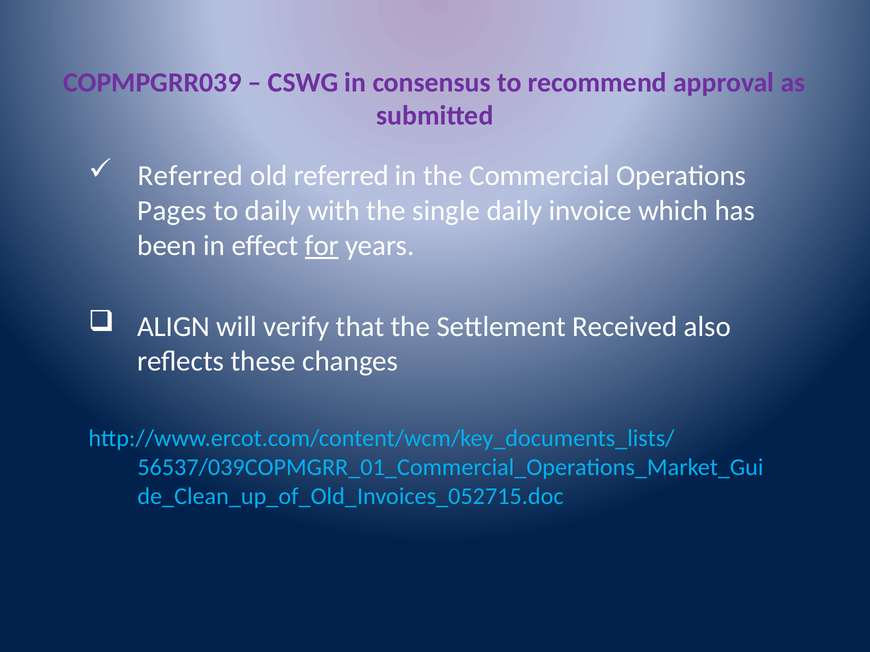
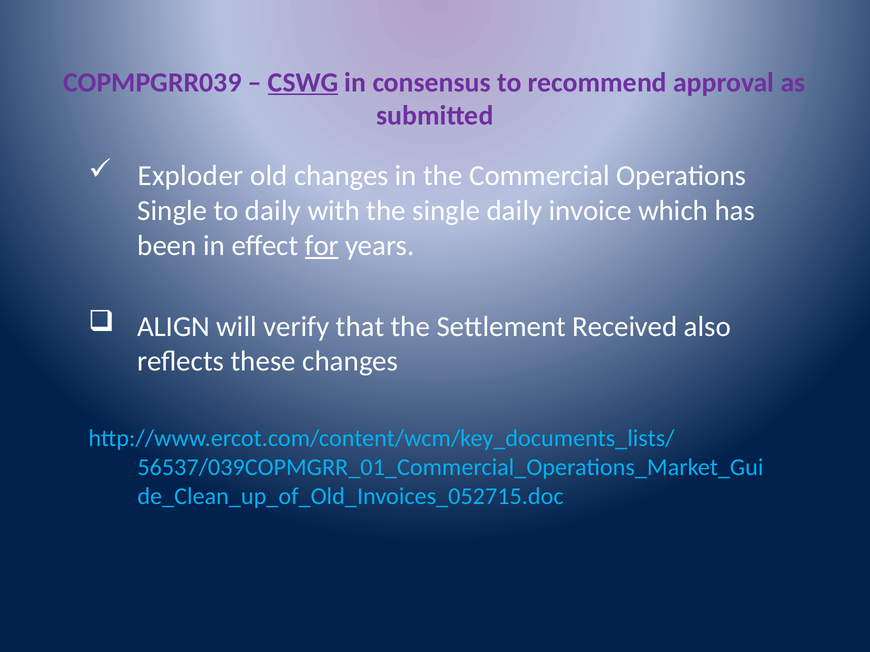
CSWG underline: none -> present (303, 82)
Referred: Referred -> Exploder (190, 176)
old referred: referred -> changes (341, 176)
Pages: Pages -> Single (172, 211)
